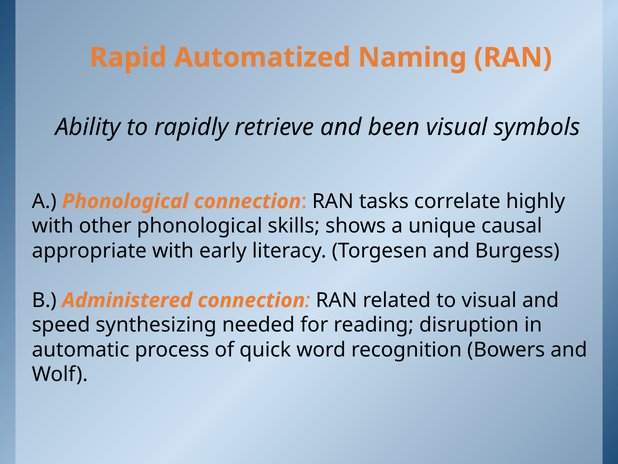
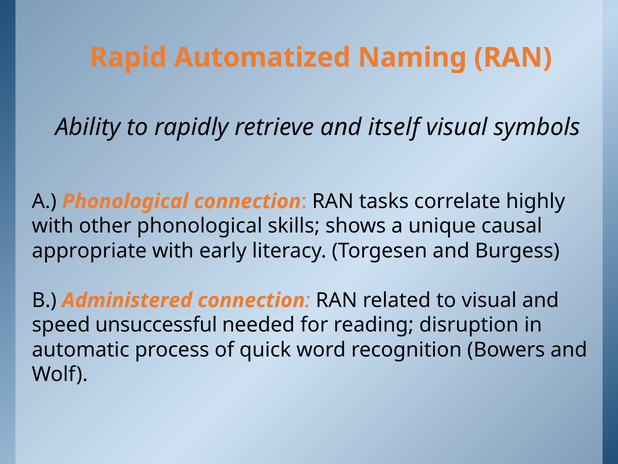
been: been -> itself (394, 127)
synthesizing: synthesizing -> unsuccessful (156, 325)
